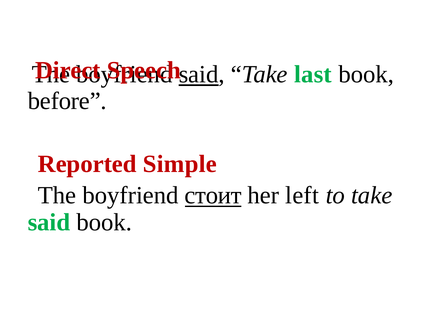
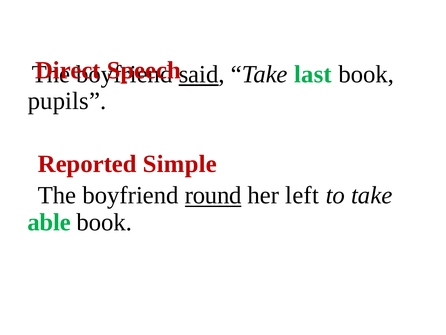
before: before -> pupils (67, 101)
стоит: стоит -> round (213, 195)
said: said -> able (49, 222)
